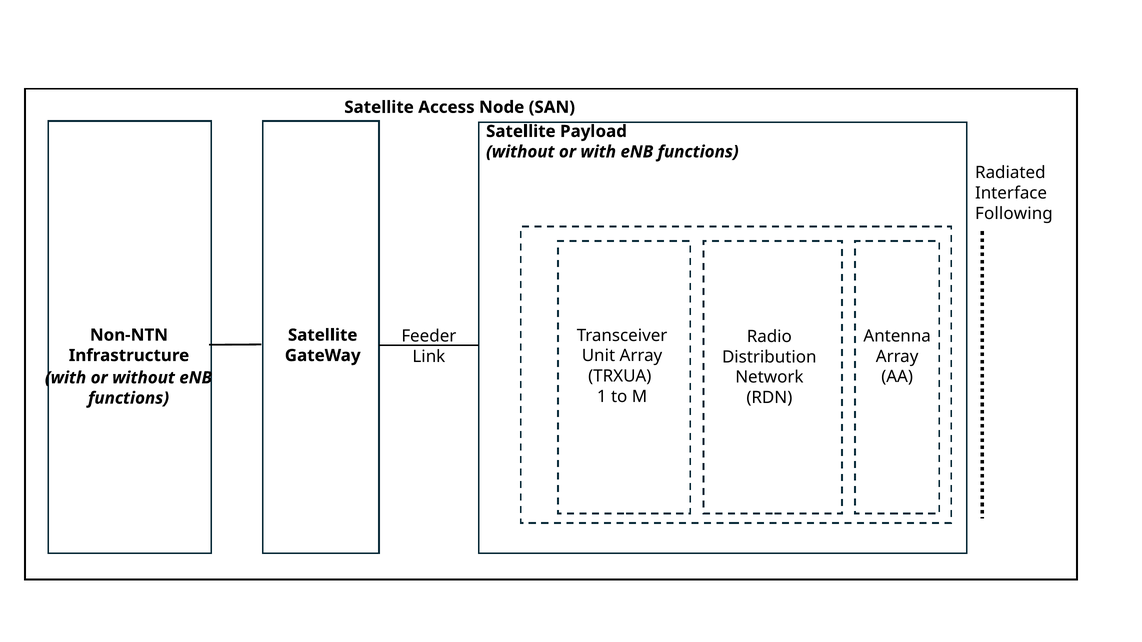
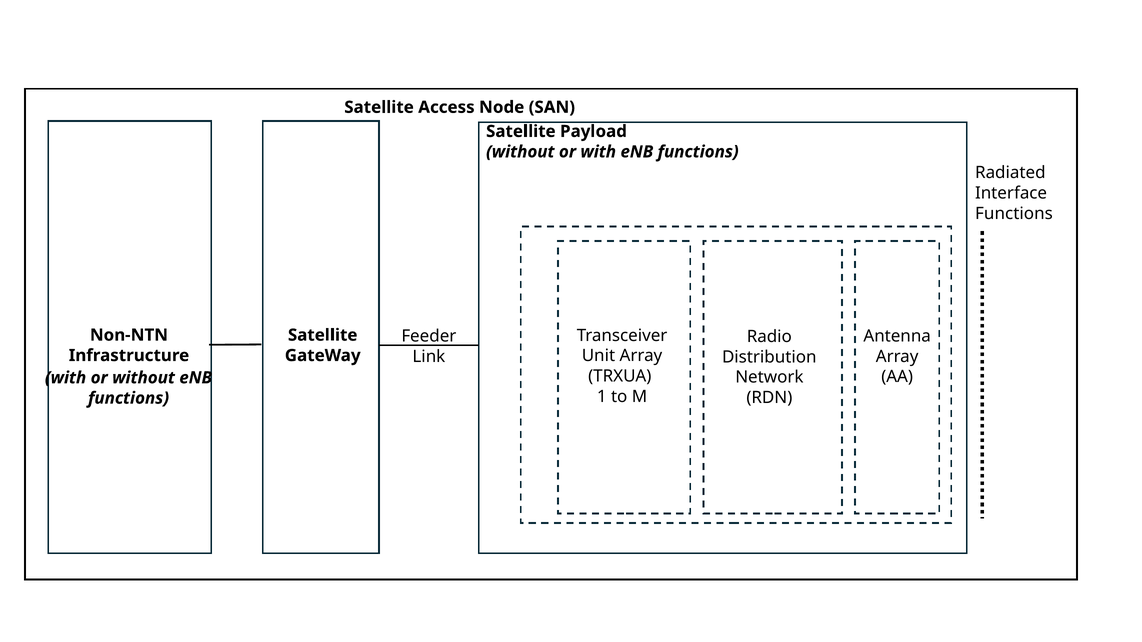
Following: Following -> Functions (1014, 214)
